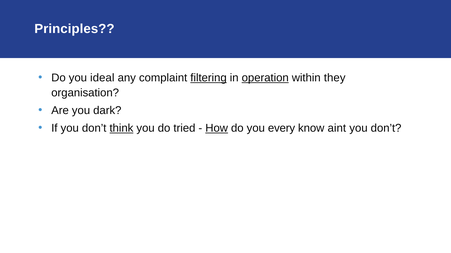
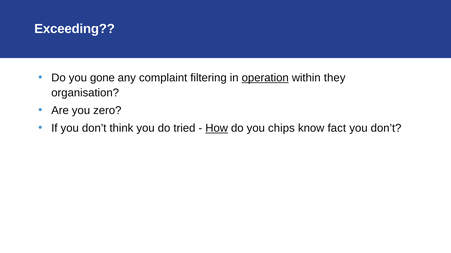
Principles: Principles -> Exceeding (75, 29)
ideal: ideal -> gone (102, 78)
filtering underline: present -> none (209, 78)
dark: dark -> zero (107, 111)
think underline: present -> none (121, 128)
every: every -> chips (281, 128)
aint: aint -> fact (337, 128)
